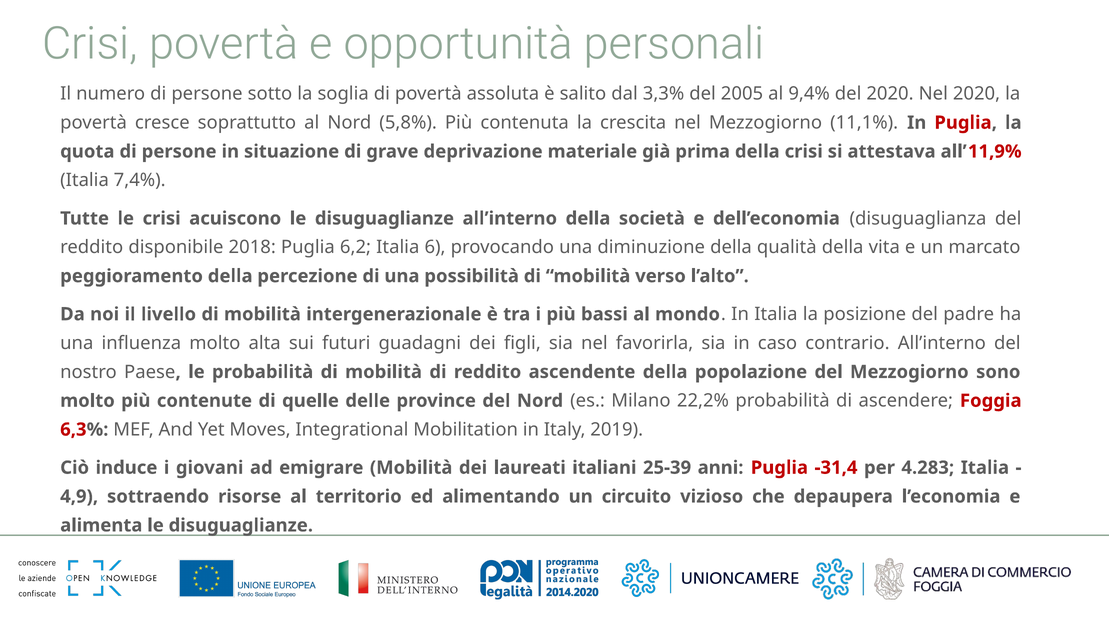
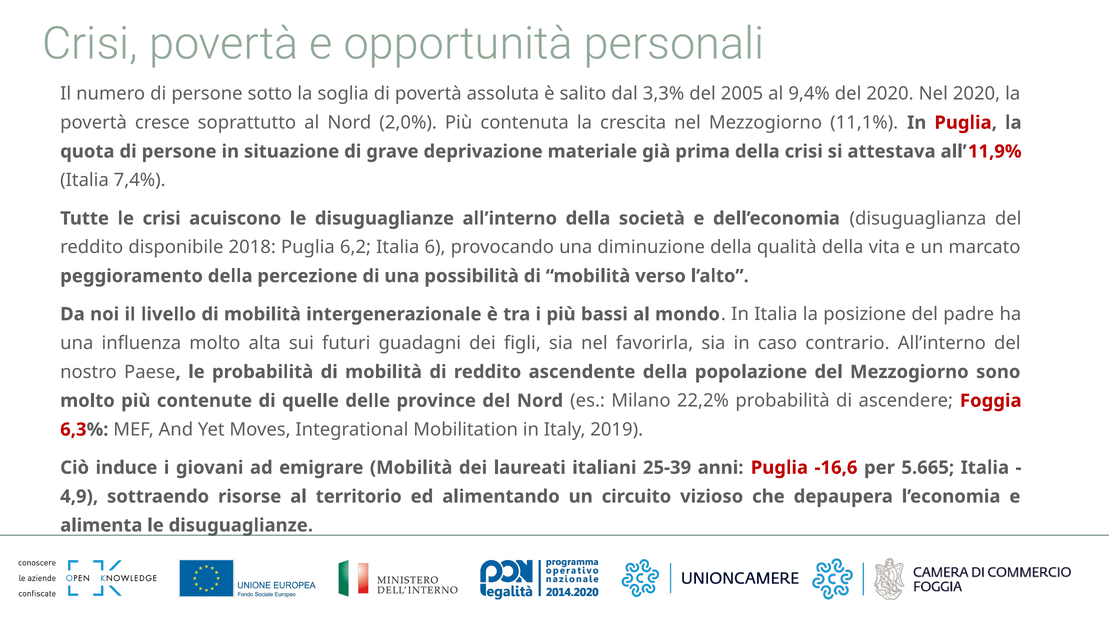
5,8%: 5,8% -> 2,0% (408, 123)
-31,4: -31,4 -> -16,6 (836, 468)
4.283: 4.283 -> 5.665 (928, 468)
